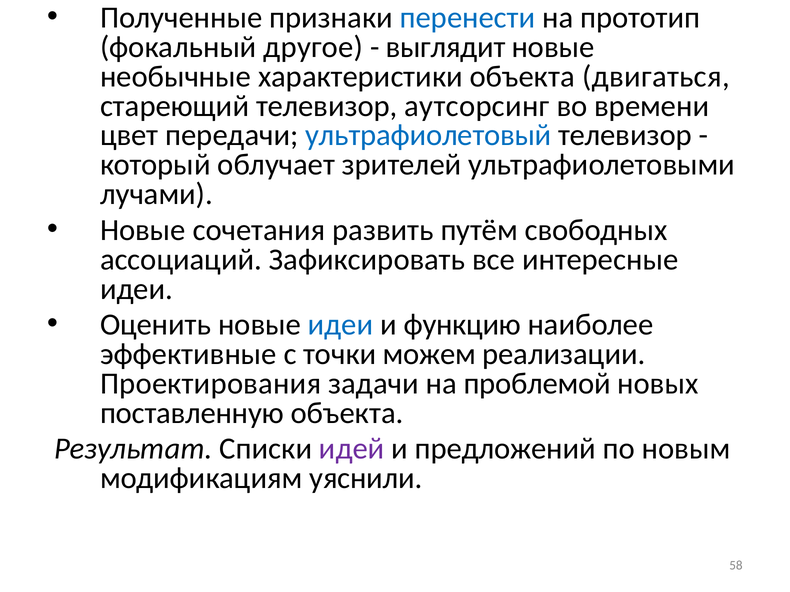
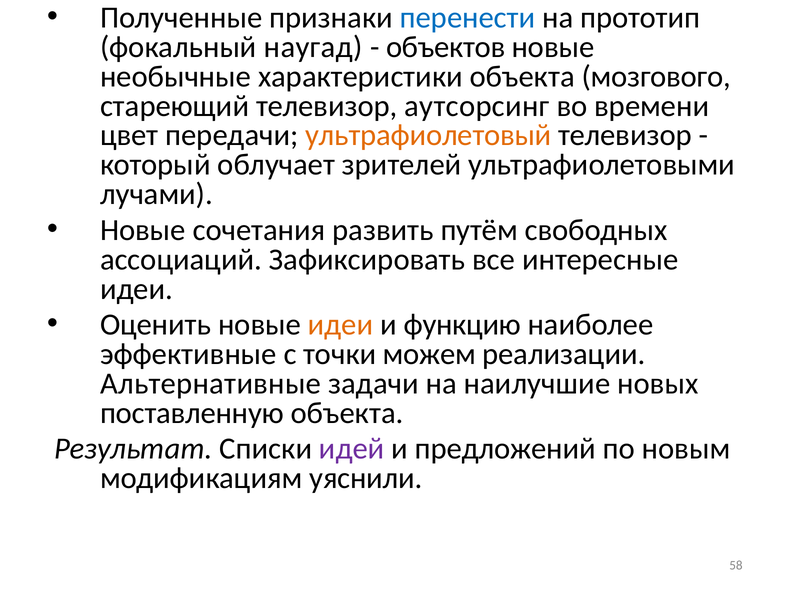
другое: другое -> наугад (313, 47)
выглядит: выглядит -> объектов (446, 47)
двигаться: двигаться -> мозгового (656, 76)
ультрафиолетовый colour: blue -> orange (428, 135)
идеи colour: blue -> orange (341, 325)
Проектирования: Проектирования -> Альтернативные (211, 384)
проблемой: проблемой -> наилучшие (537, 384)
